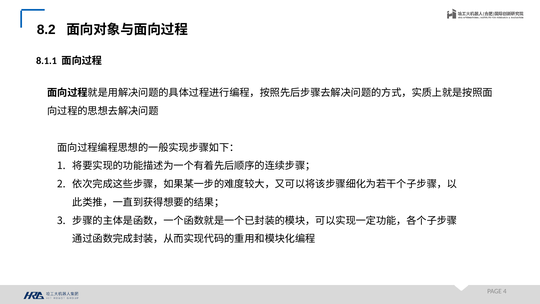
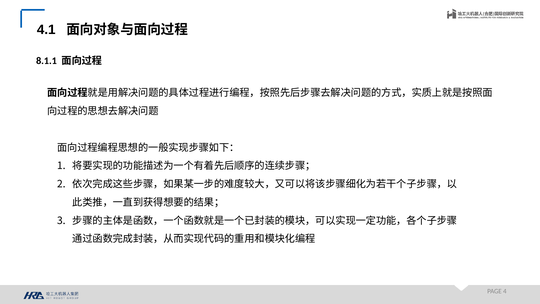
8.2: 8.2 -> 4.1 (46, 30)
